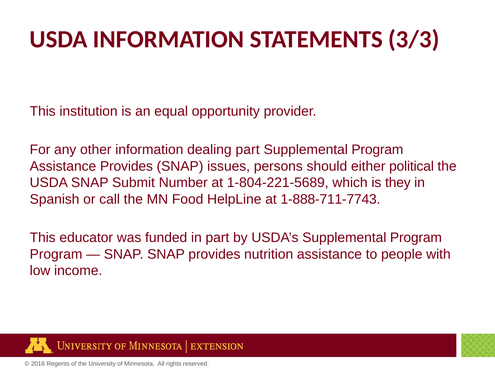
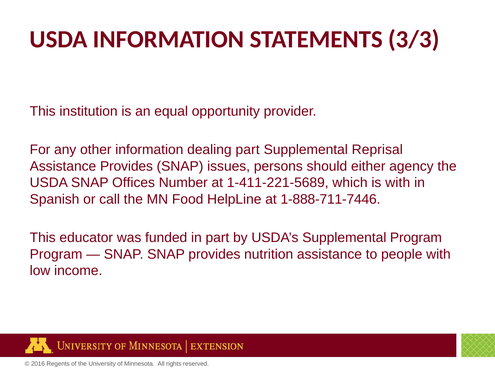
Program: Program -> Reprisal (377, 150)
political: political -> agency (411, 166)
Submit: Submit -> Offices (134, 183)
1-804-221-5689: 1-804-221-5689 -> 1-411-221-5689 (278, 183)
is they: they -> with (398, 183)
1-888-711-7743: 1-888-711-7743 -> 1-888-711-7446 (330, 199)
